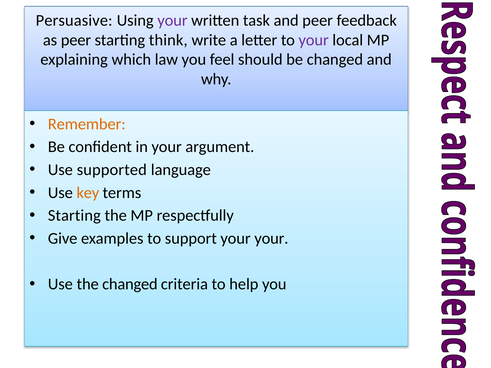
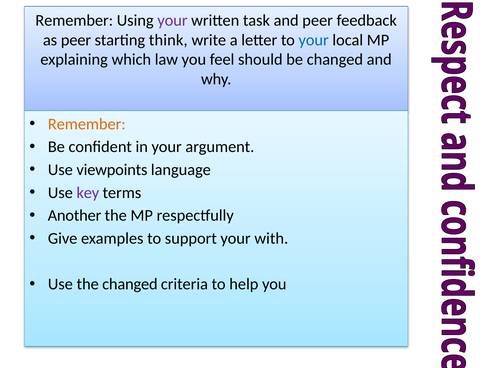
Persuasive: Persuasive -> Remember (74, 20)
your colour: purple -> blue (314, 40)
supported: supported -> viewpoints (112, 170)
key colour: orange -> purple (88, 193)
Starting: Starting -> Another (74, 216)
your your: your -> with (271, 239)
